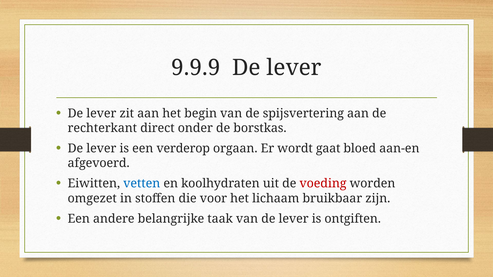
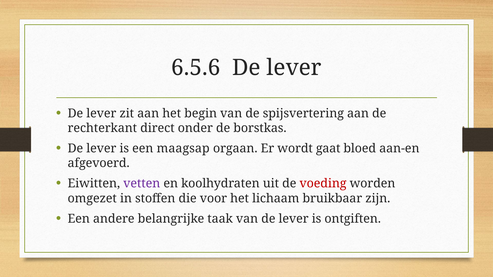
9.9.9: 9.9.9 -> 6.5.6 (196, 68)
verderop: verderop -> maagsap (183, 149)
vetten colour: blue -> purple (142, 184)
